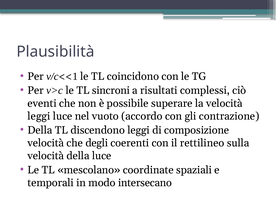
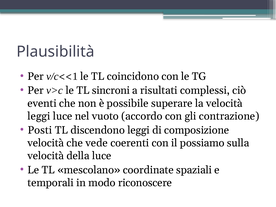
Della: Della -> Posti (40, 130)
degli: degli -> vede (97, 143)
rettilineo: rettilineo -> possiamo (202, 143)
intersecano: intersecano -> riconoscere (145, 183)
